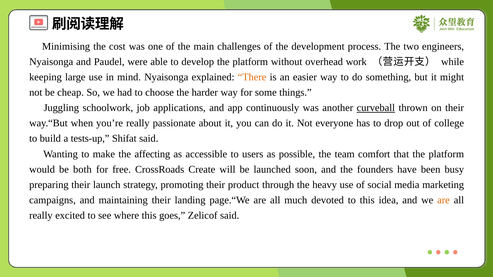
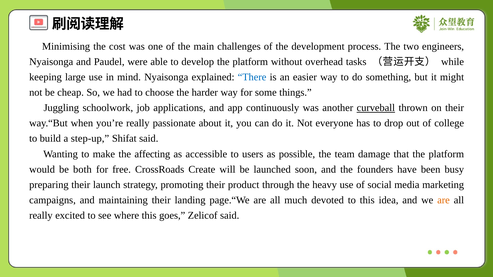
work: work -> tasks (356, 62)
There colour: orange -> blue (252, 77)
tests-up: tests-up -> step-up (90, 139)
comfort: comfort -> damage (374, 154)
